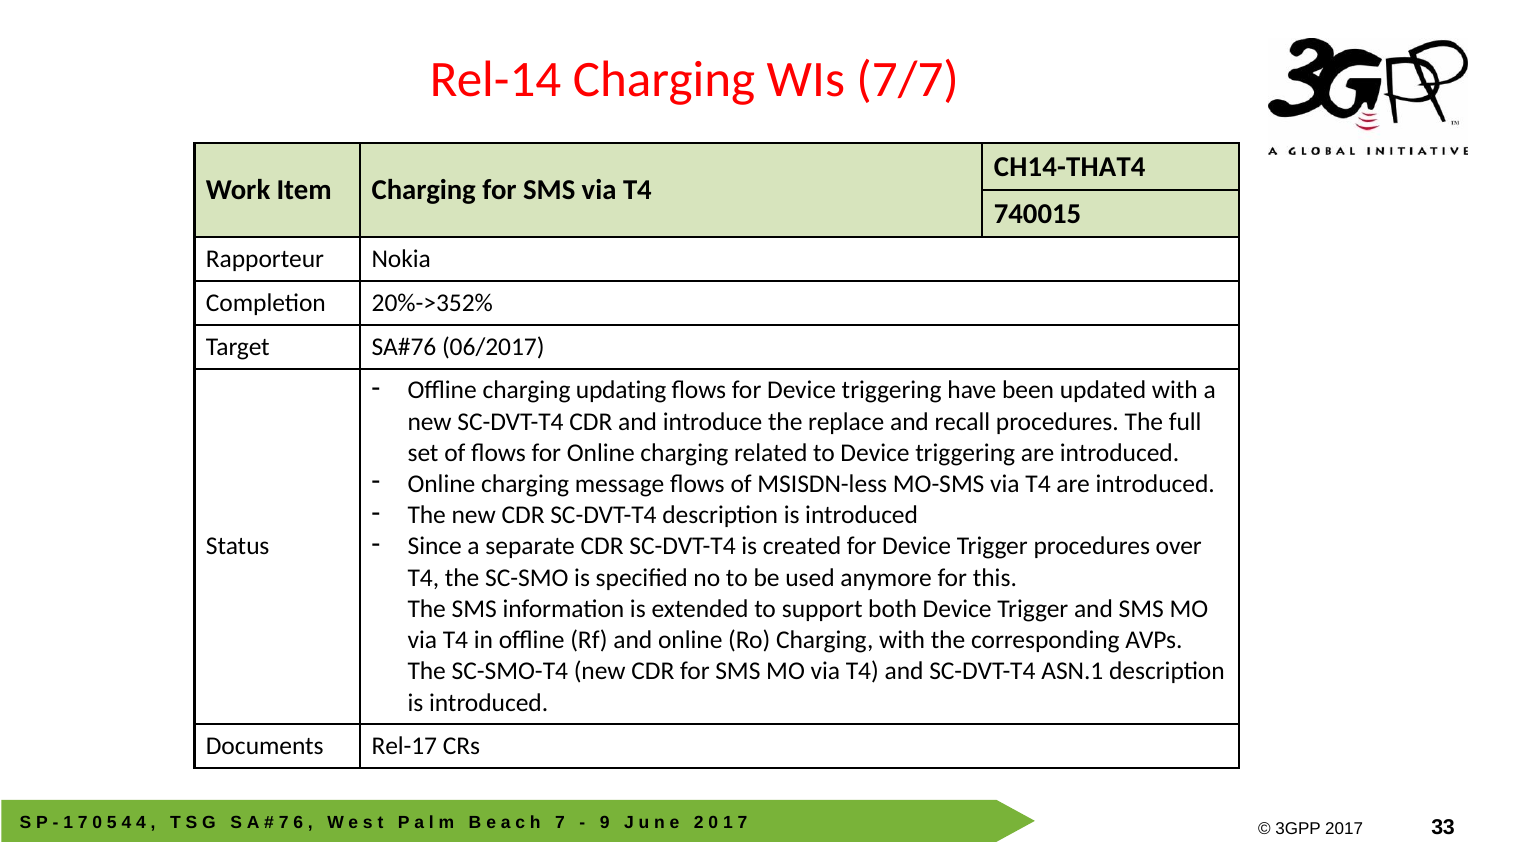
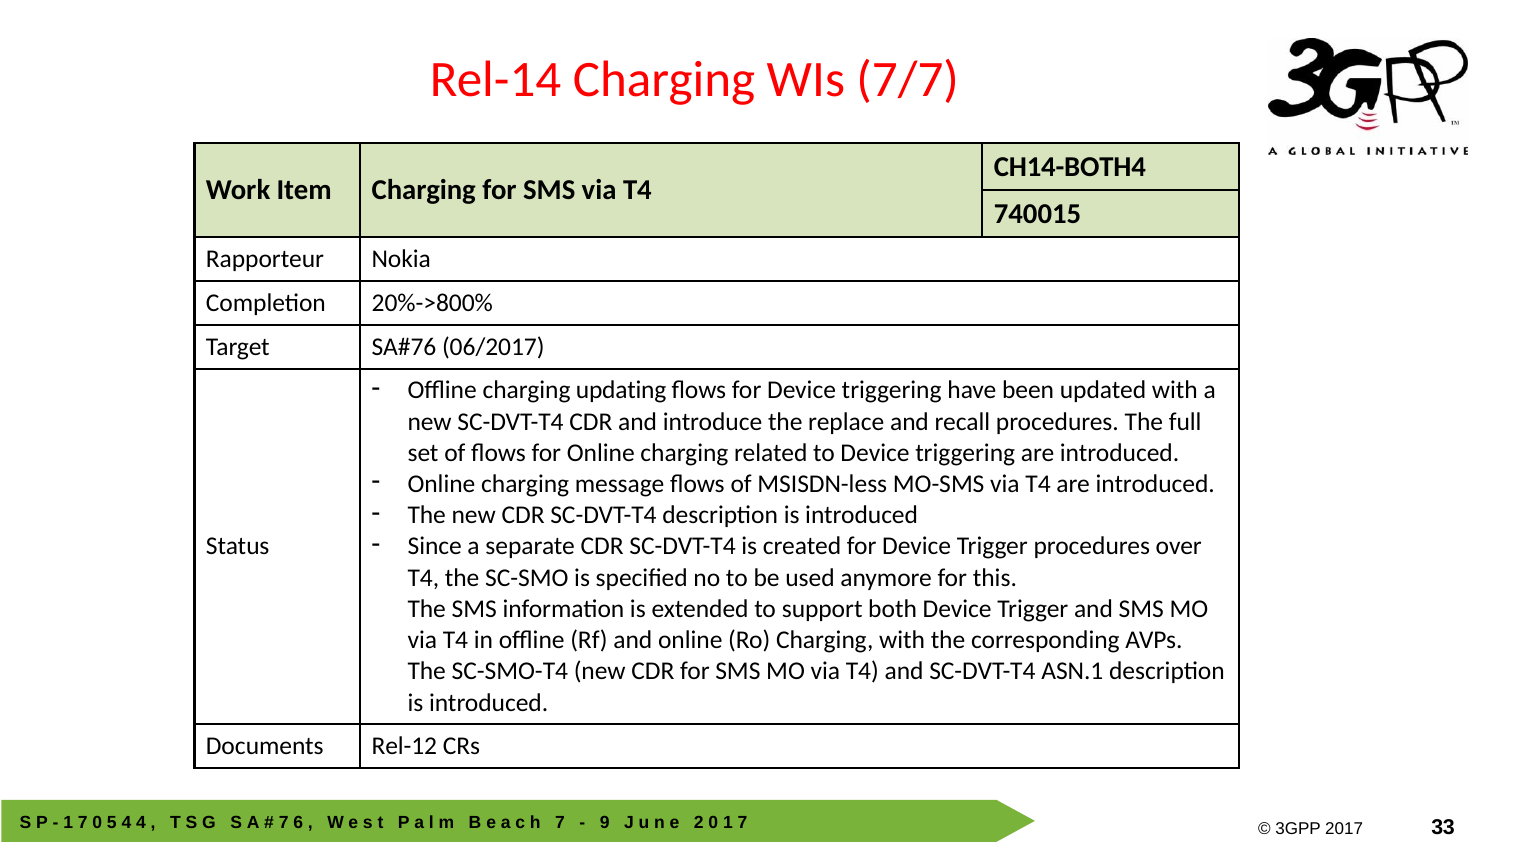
CH14-THAT4: CH14-THAT4 -> CH14-BOTH4 (1070, 167)
20%->352%: 20%->352% -> 20%->800% (432, 303)
Rel-17: Rel-17 -> Rel-12 (404, 746)
